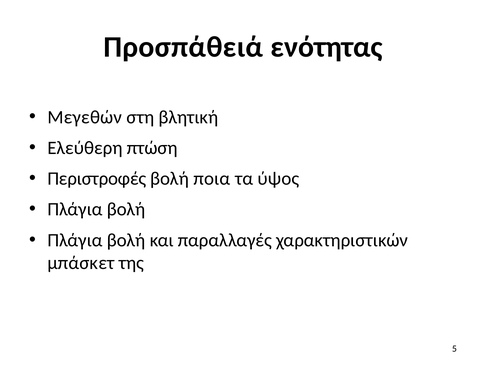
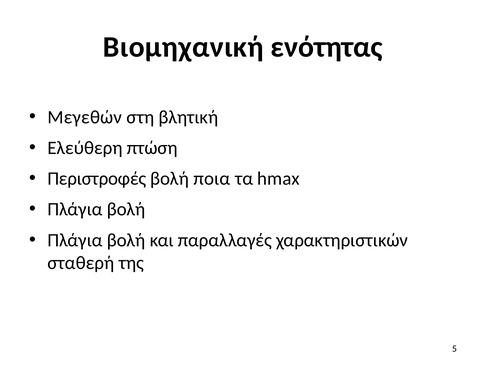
Προσπάθειά: Προσπάθειά -> Βιομηχανική (183, 47)
ύψος: ύψος -> hmax (279, 178)
μπάσκετ: μπάσκετ -> σταθερή (81, 262)
